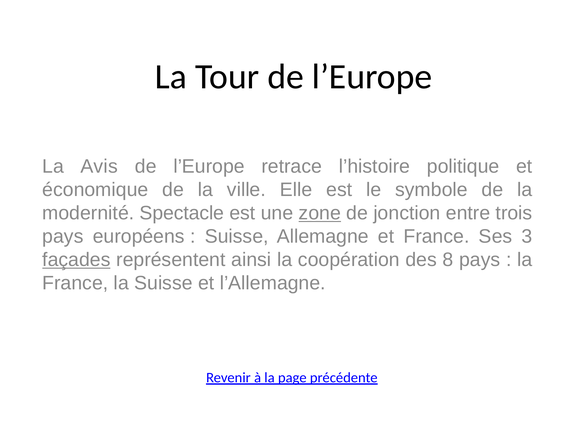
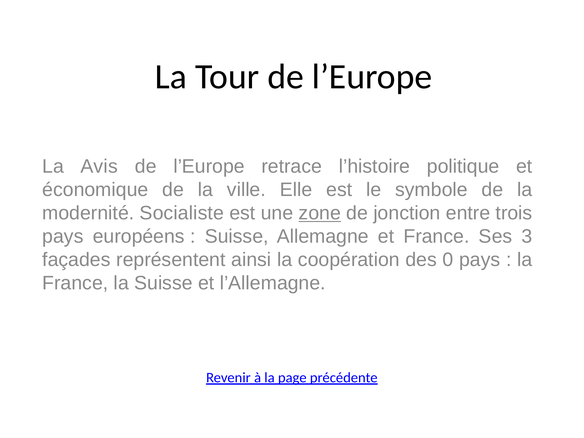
Spectacle: Spectacle -> Socialiste (182, 213)
façades underline: present -> none (76, 260)
8: 8 -> 0 (448, 260)
